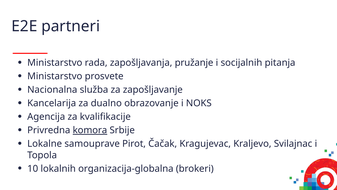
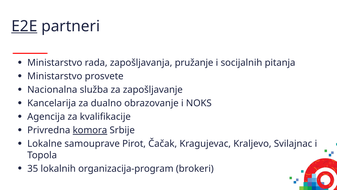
E2E underline: none -> present (24, 26)
10: 10 -> 35 (33, 168)
organizacija-globalna: organizacija-globalna -> organizacija-program (126, 168)
